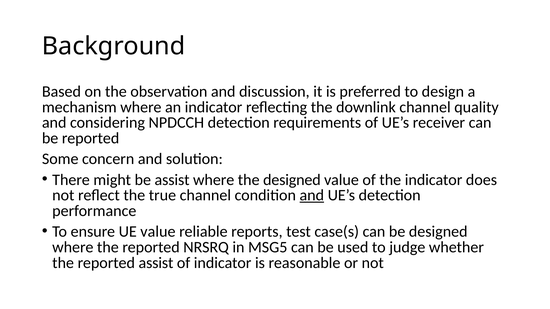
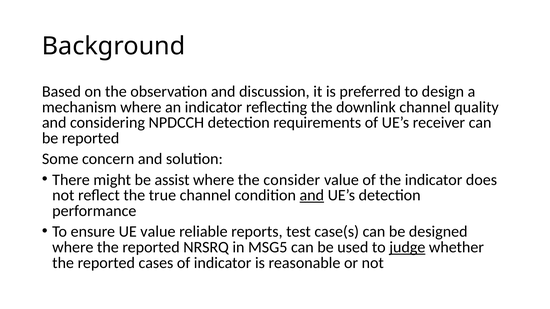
the designed: designed -> consider (292, 180)
judge underline: none -> present (407, 248)
reported assist: assist -> cases (156, 263)
